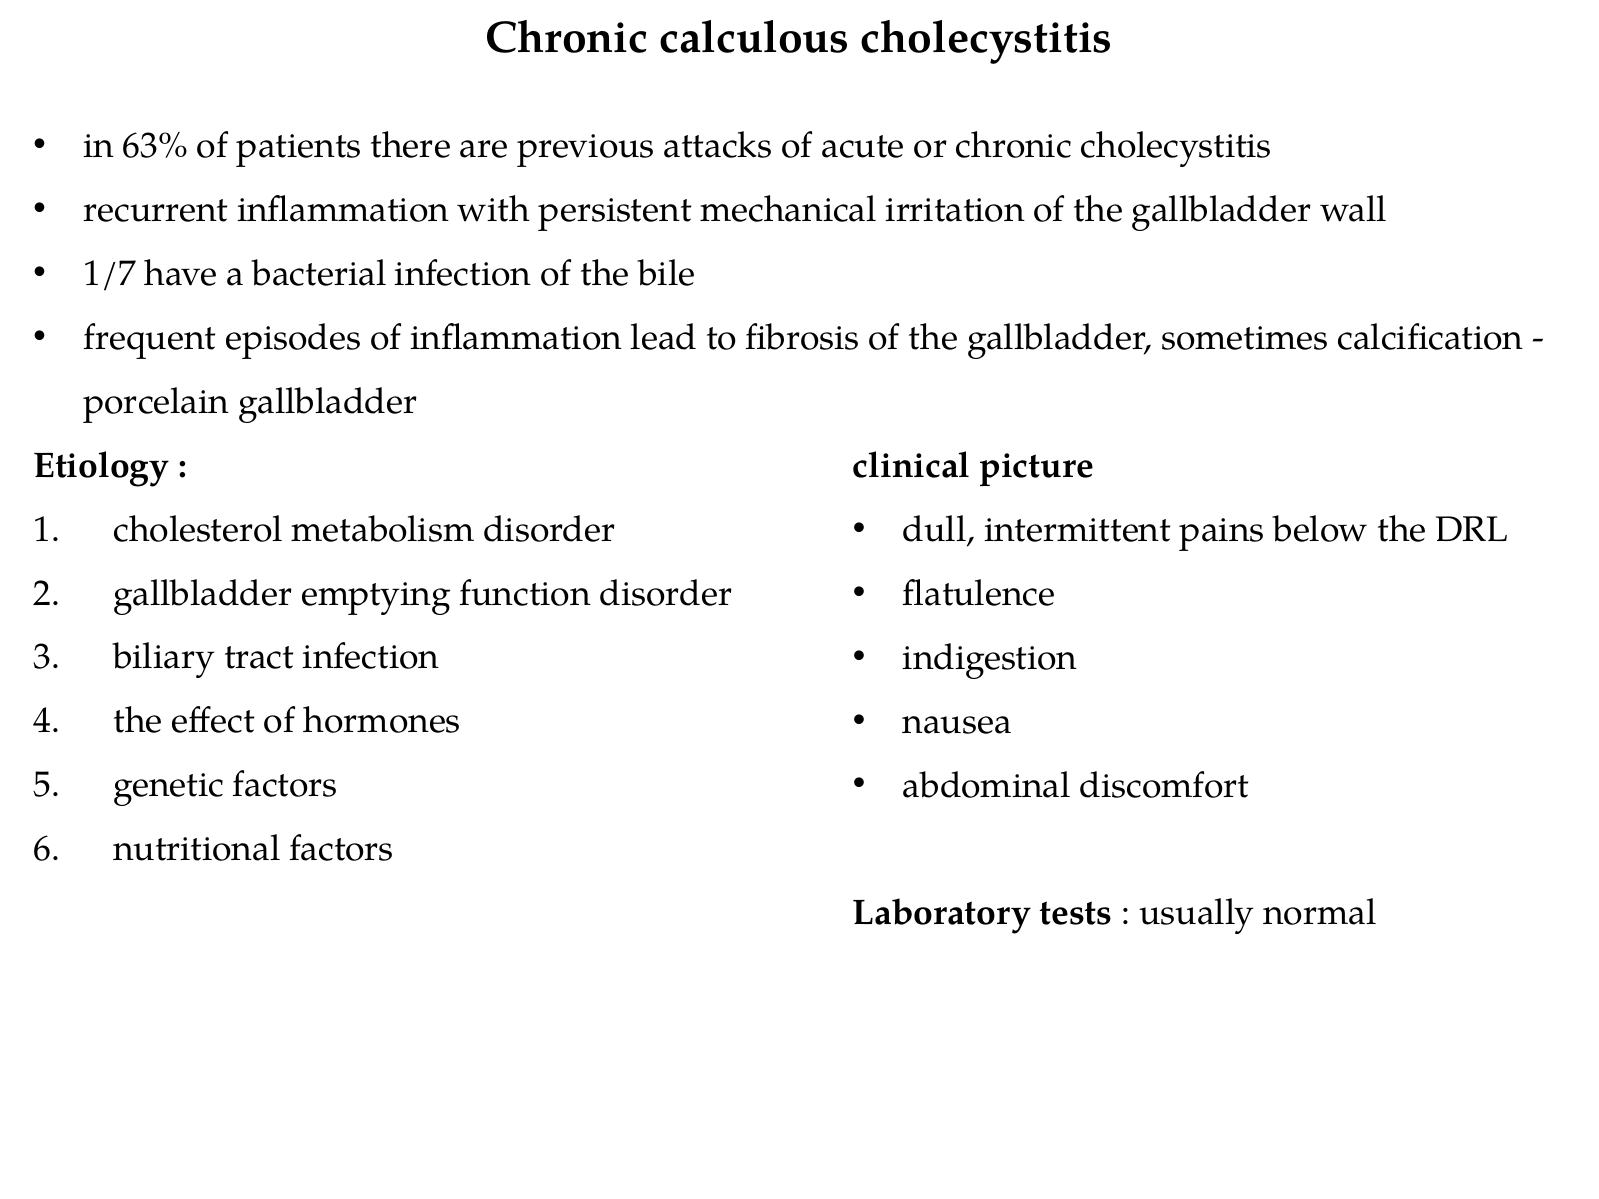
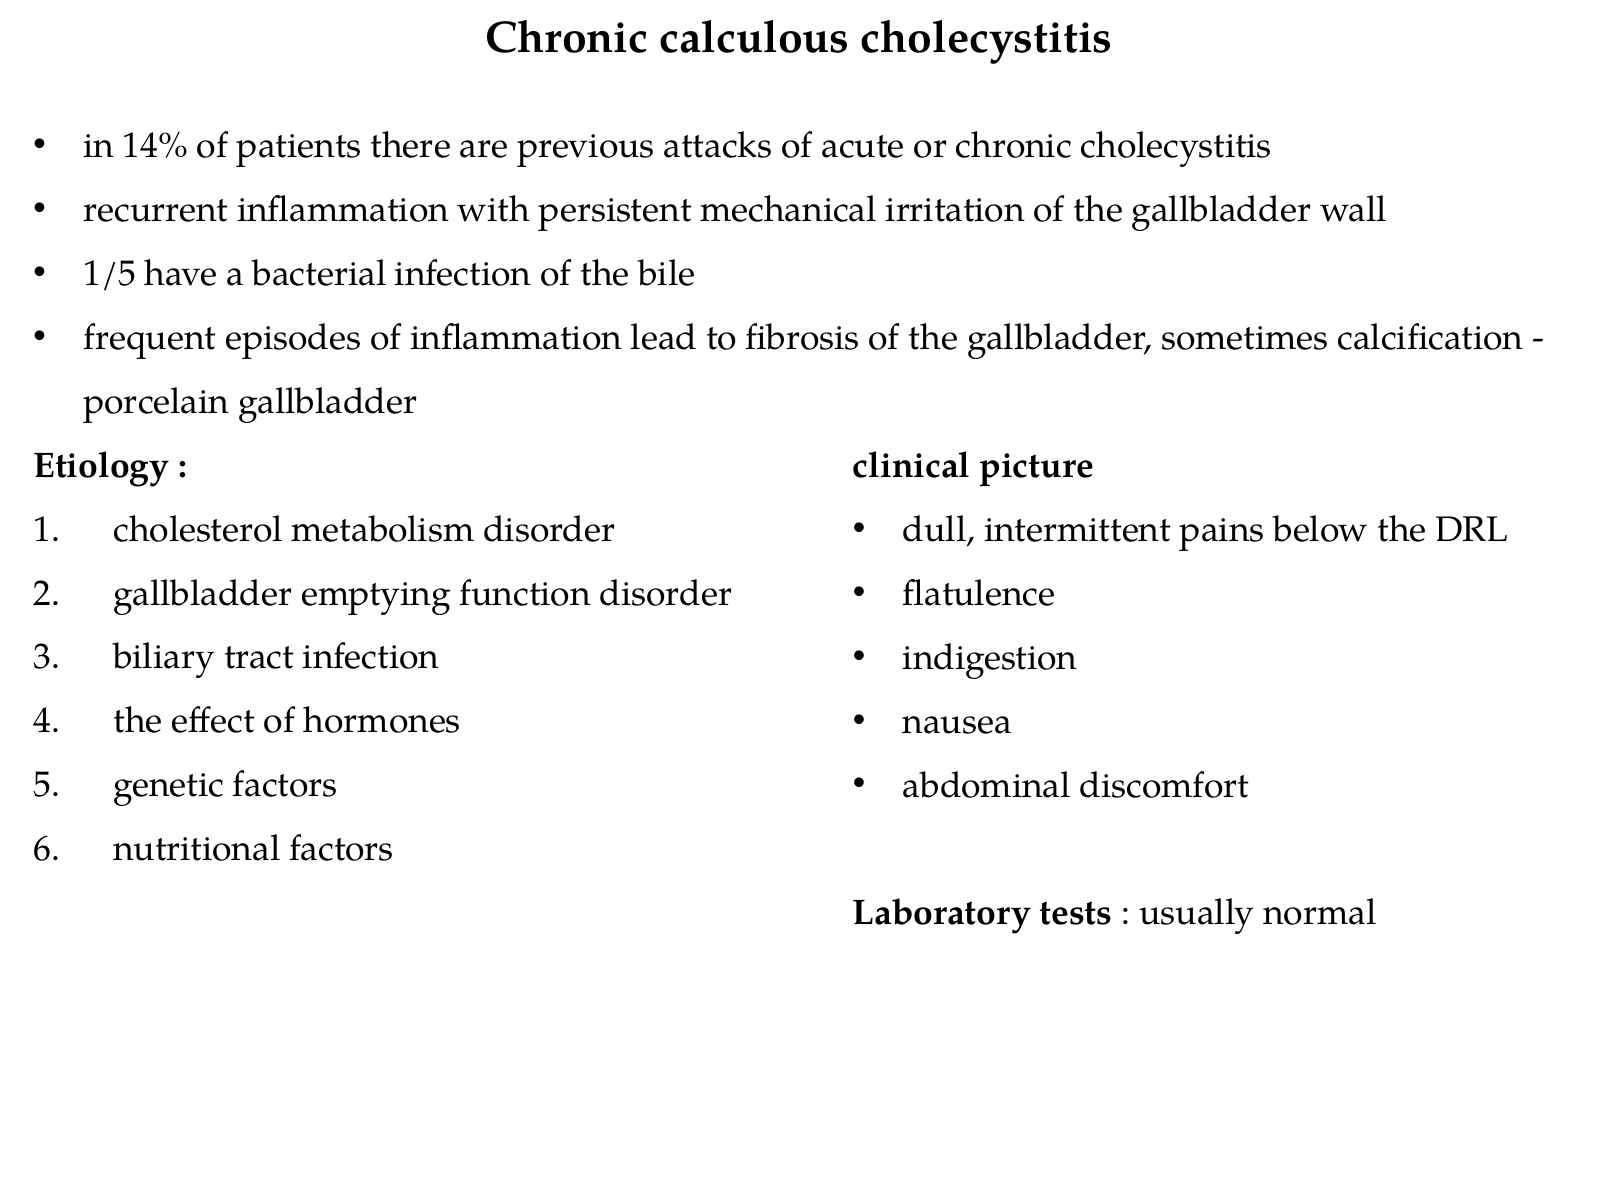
63%: 63% -> 14% (156, 146)
1/7: 1/7 -> 1/5 (110, 274)
